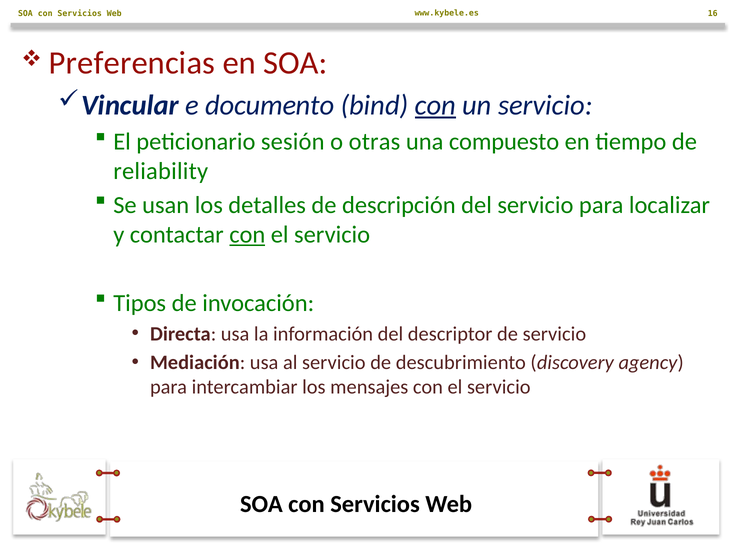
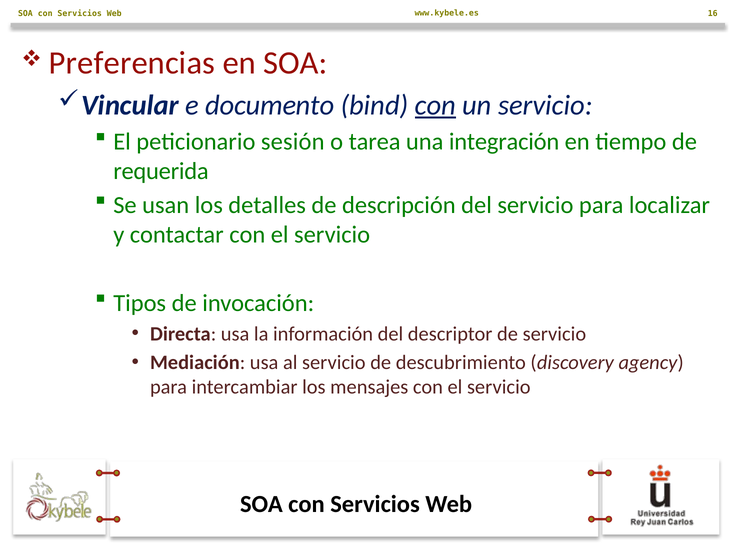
otras: otras -> tarea (375, 142)
compuesto: compuesto -> integración (504, 142)
reliability: reliability -> requerida (161, 171)
con underline: present -> none (247, 235)
